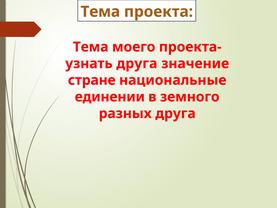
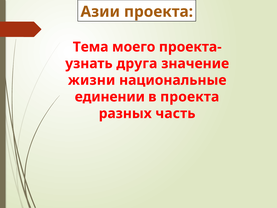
Тема: Тема -> Азии (100, 12)
стране: стране -> жизни (92, 80)
в земного: земного -> проекта (190, 97)
разных друга: друга -> часть (175, 113)
